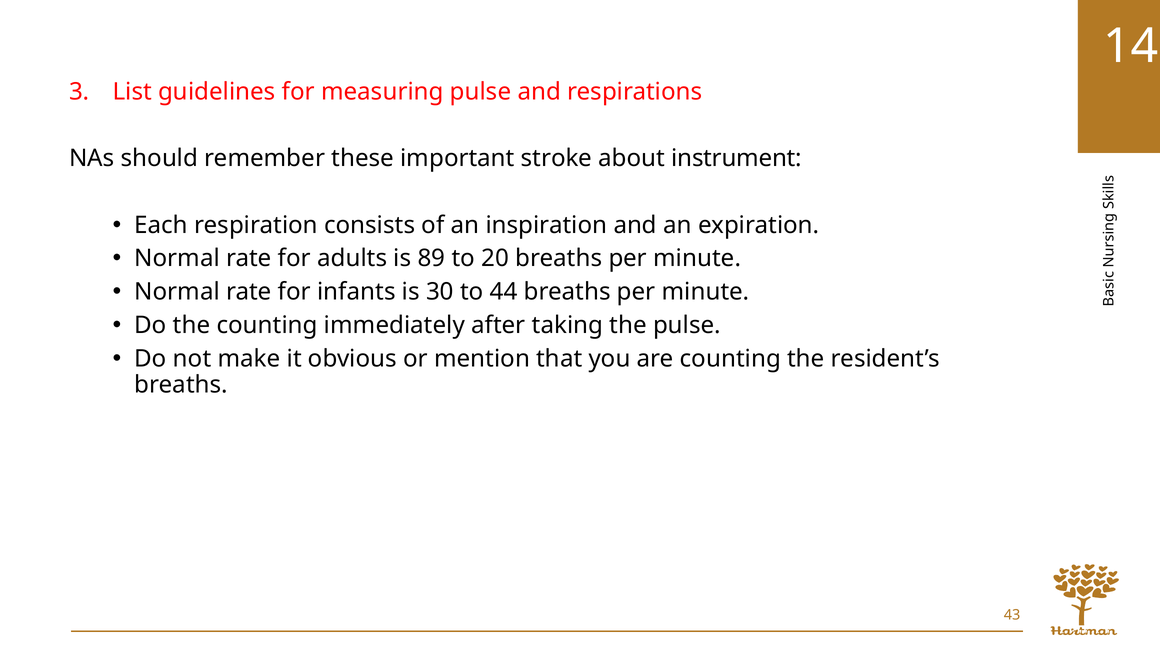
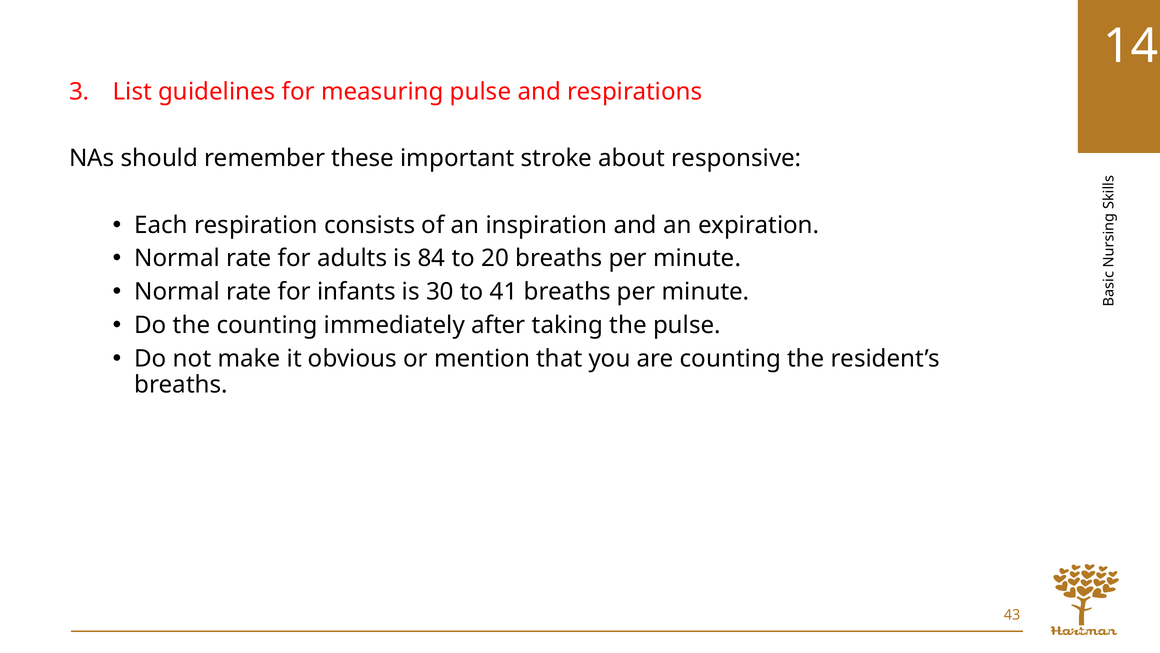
instrument: instrument -> responsive (736, 158)
89: 89 -> 84 (431, 258)
44: 44 -> 41 (504, 292)
